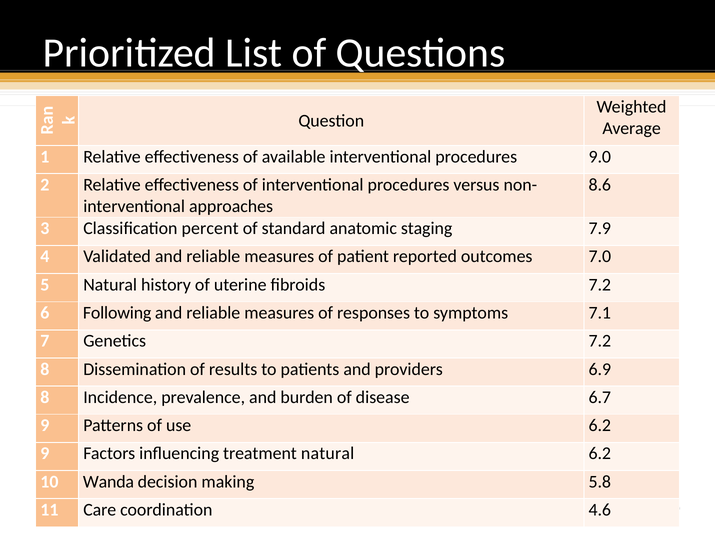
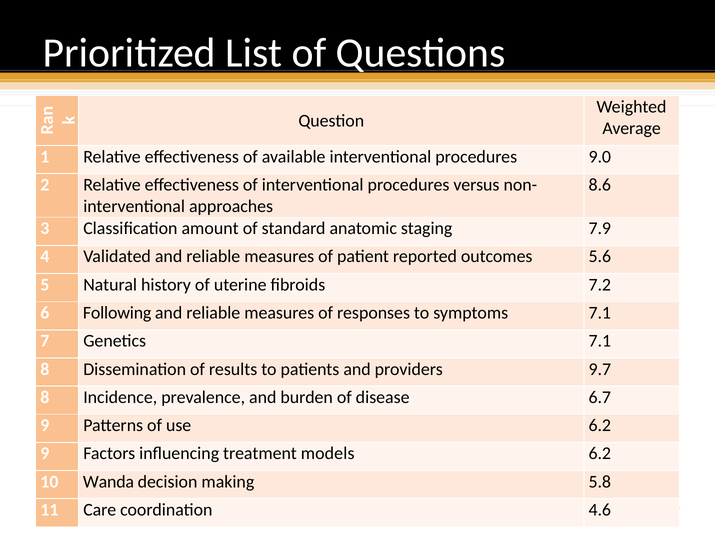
percent: percent -> amount (210, 228)
7.0: 7.0 -> 5.6 (600, 256)
Genetics 7.2: 7.2 -> 7.1 (600, 341)
6.9: 6.9 -> 9.7 (600, 369)
treatment natural: natural -> models (328, 453)
